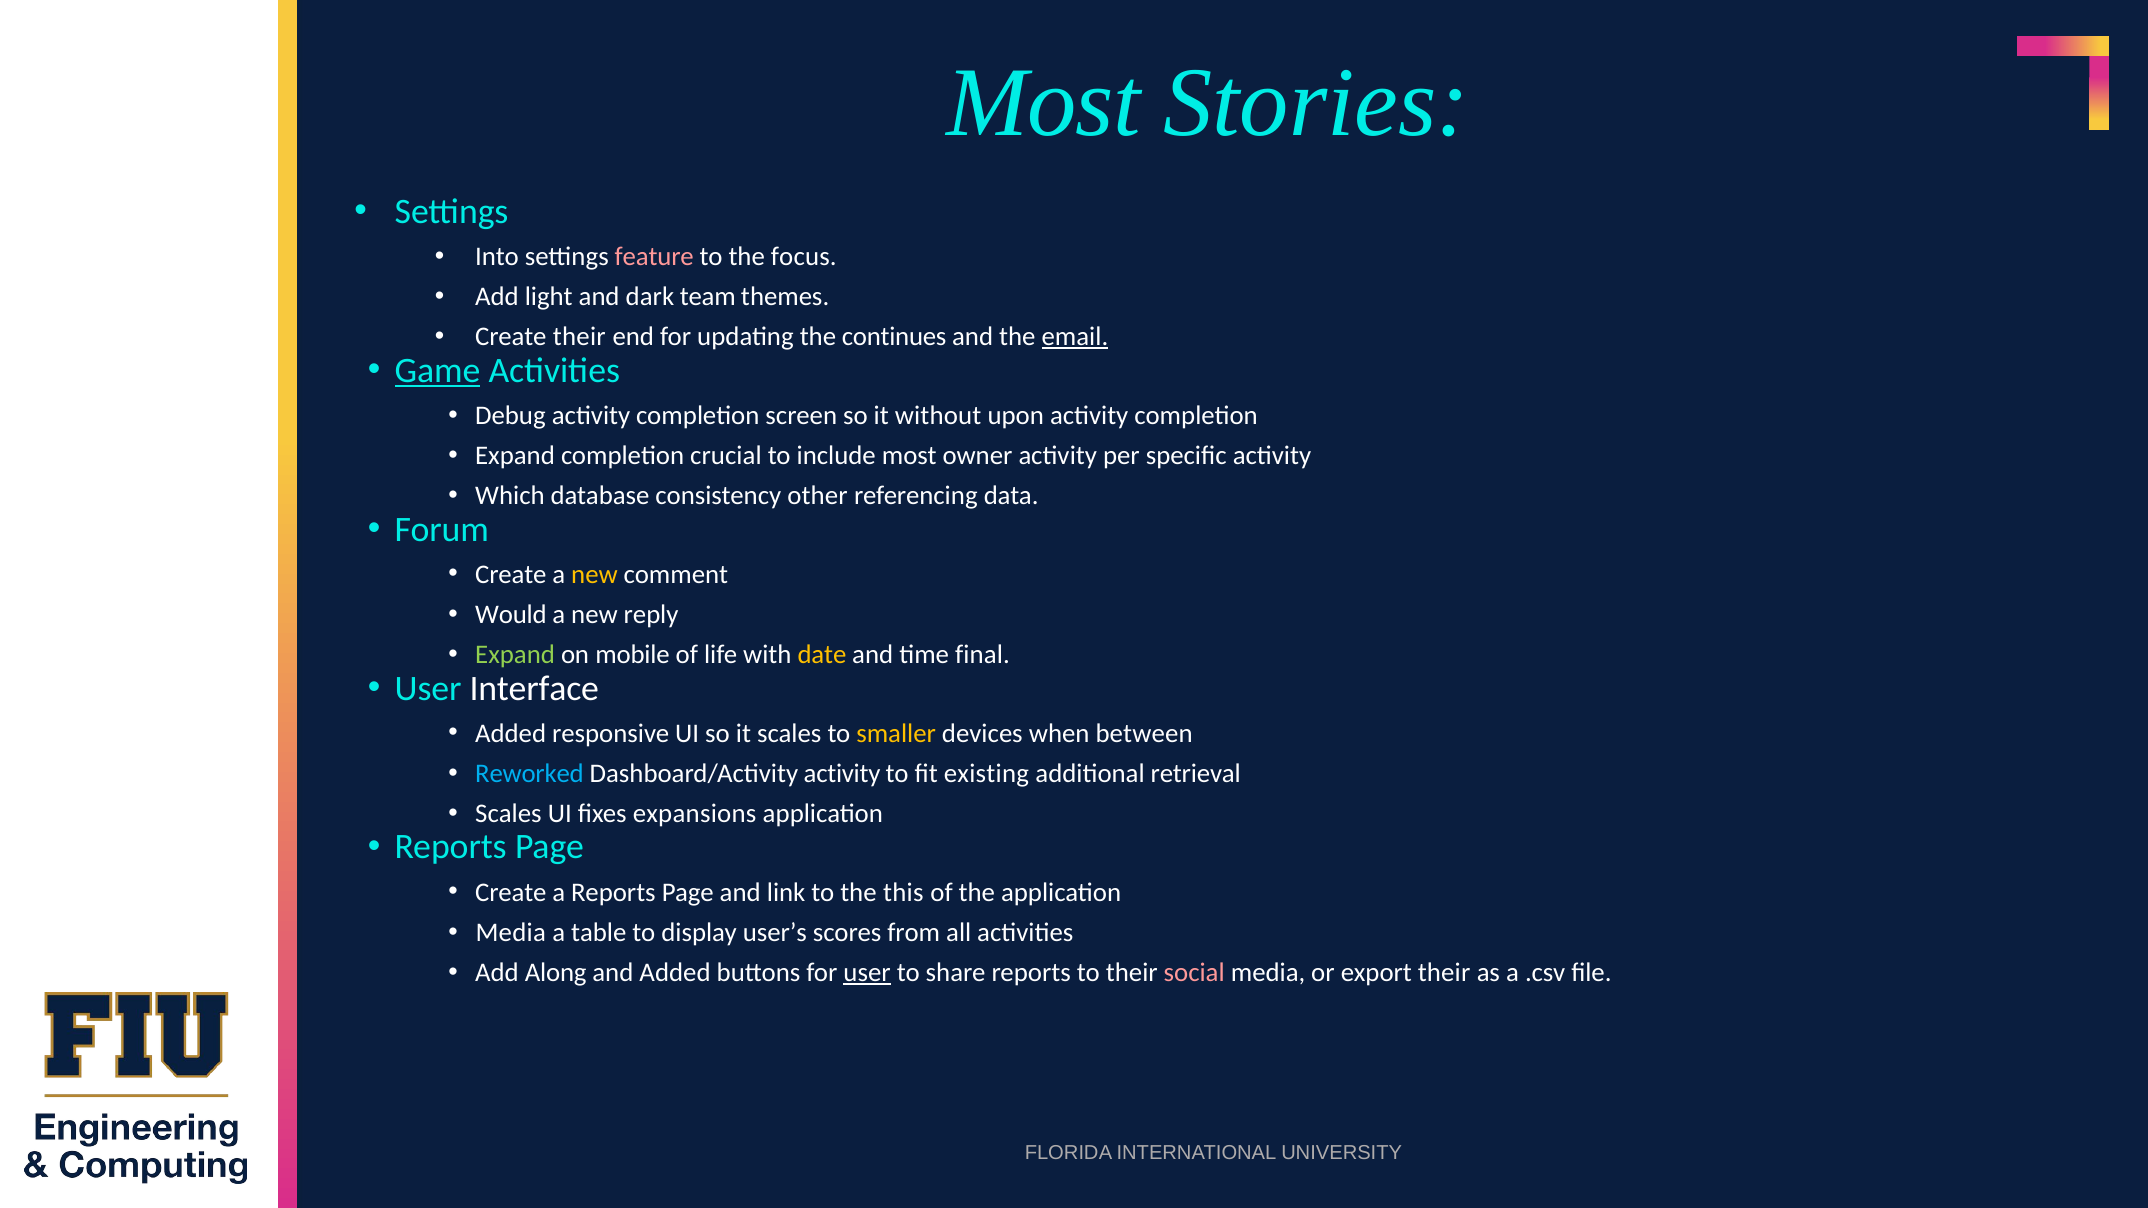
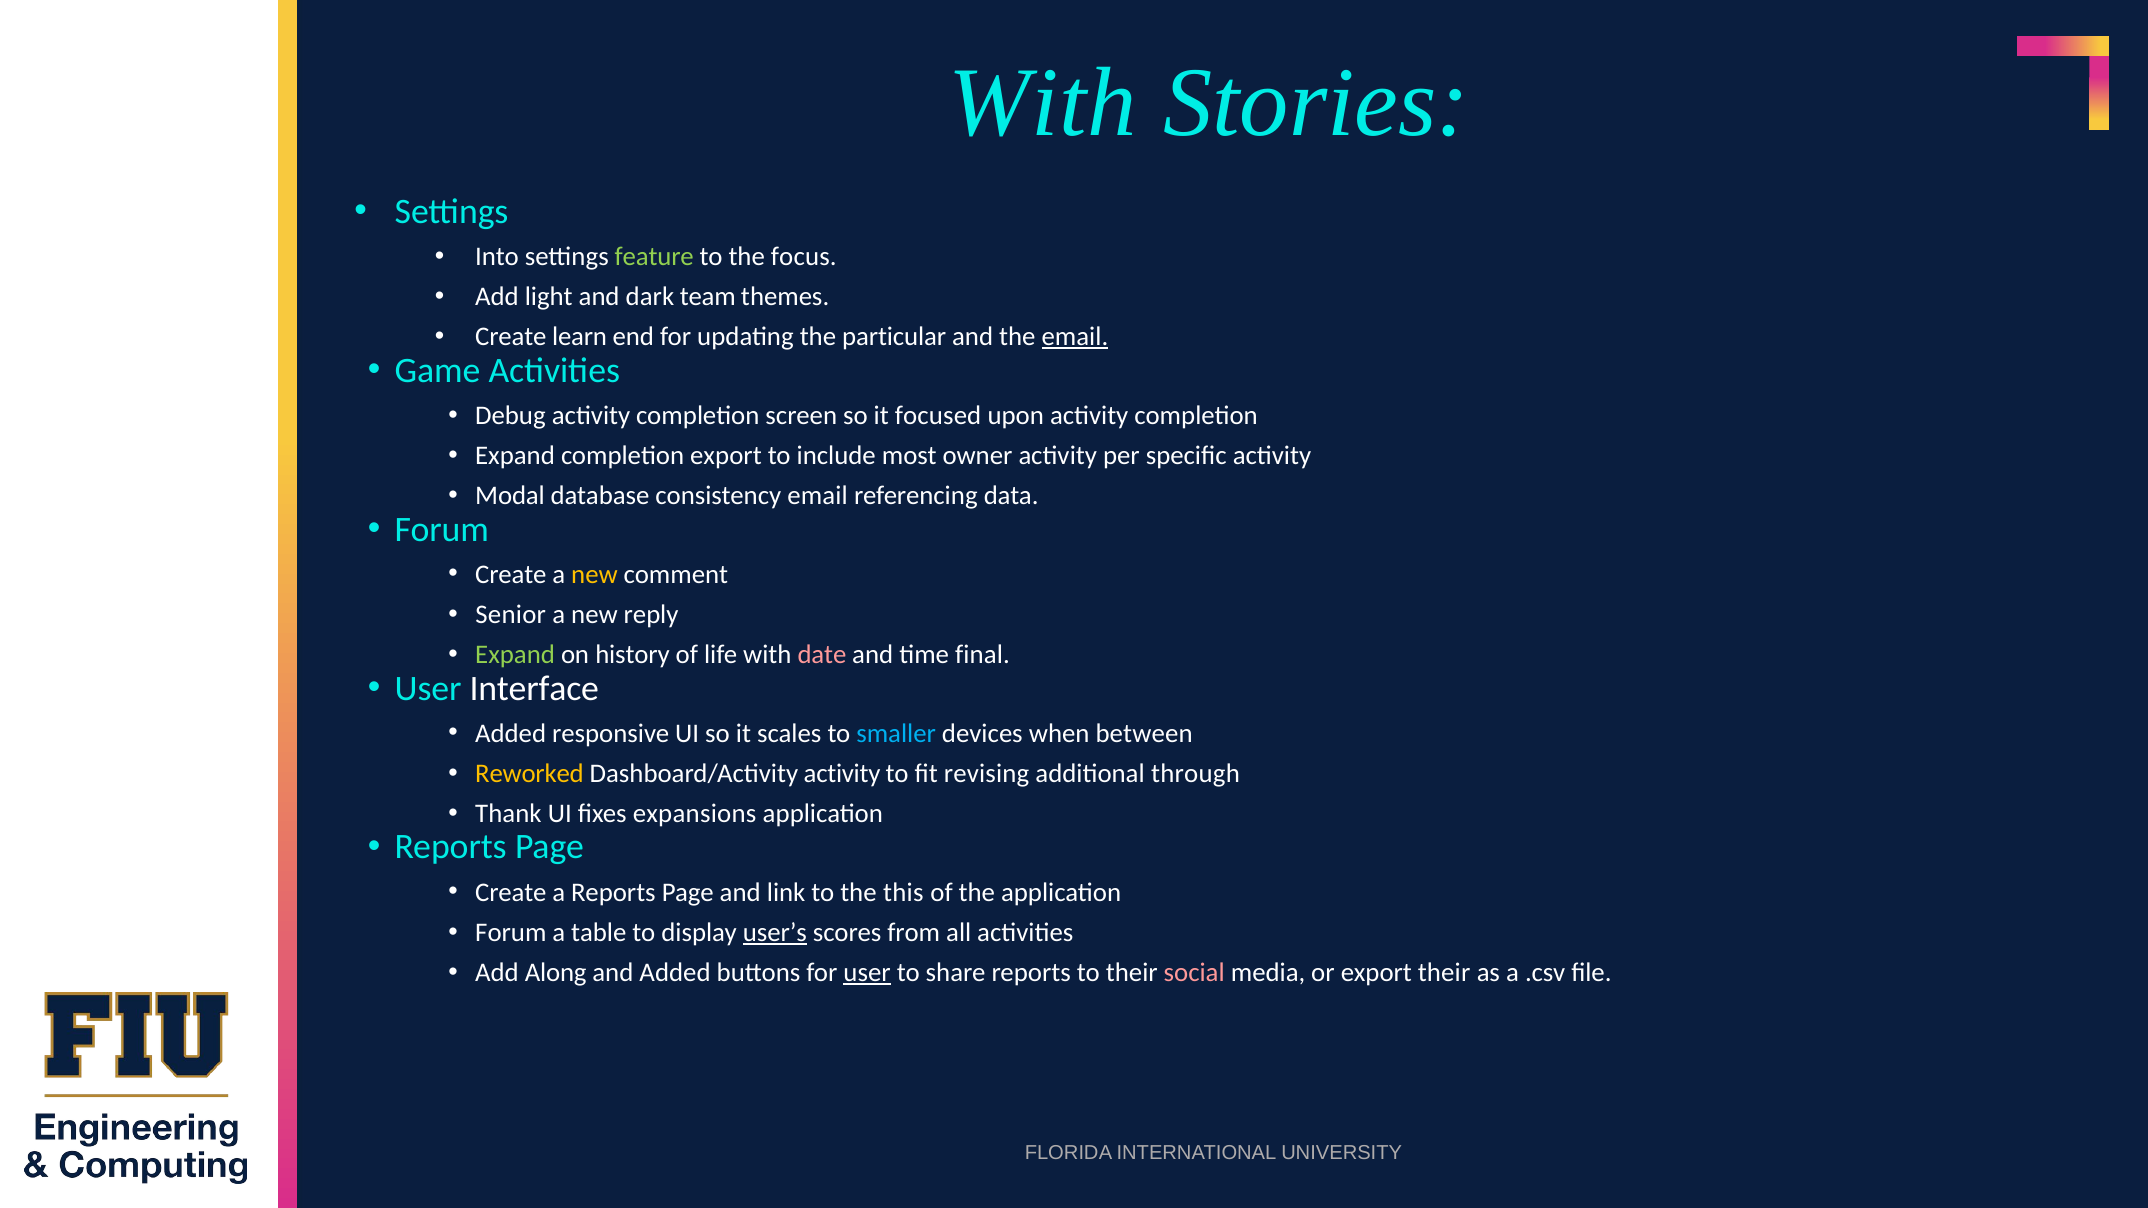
Most: Most -> With (1043, 103)
feature colour: pink -> light green (654, 256)
Create their: their -> learn (580, 337)
continues: continues -> particular (894, 337)
Game underline: present -> none (438, 370)
without: without -> focused (938, 415)
completion crucial: crucial -> export (726, 455)
Which: Which -> Modal (510, 496)
consistency other: other -> email (818, 496)
Would: Would -> Senior (511, 614)
mobile: mobile -> history (633, 655)
date colour: yellow -> pink (822, 655)
smaller colour: yellow -> light blue (896, 733)
Reworked colour: light blue -> yellow (529, 773)
existing: existing -> revising (986, 773)
retrieval: retrieval -> through (1195, 773)
Scales: Scales -> Thank (508, 814)
Media: Media -> Forum (511, 932)
user’s underline: none -> present (775, 932)
